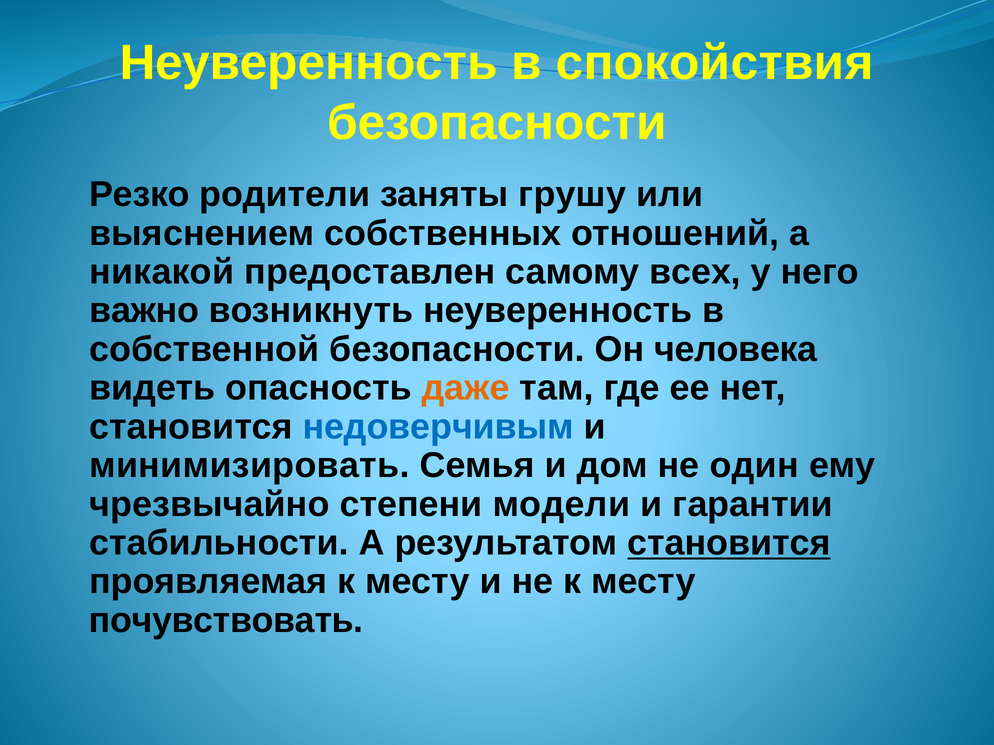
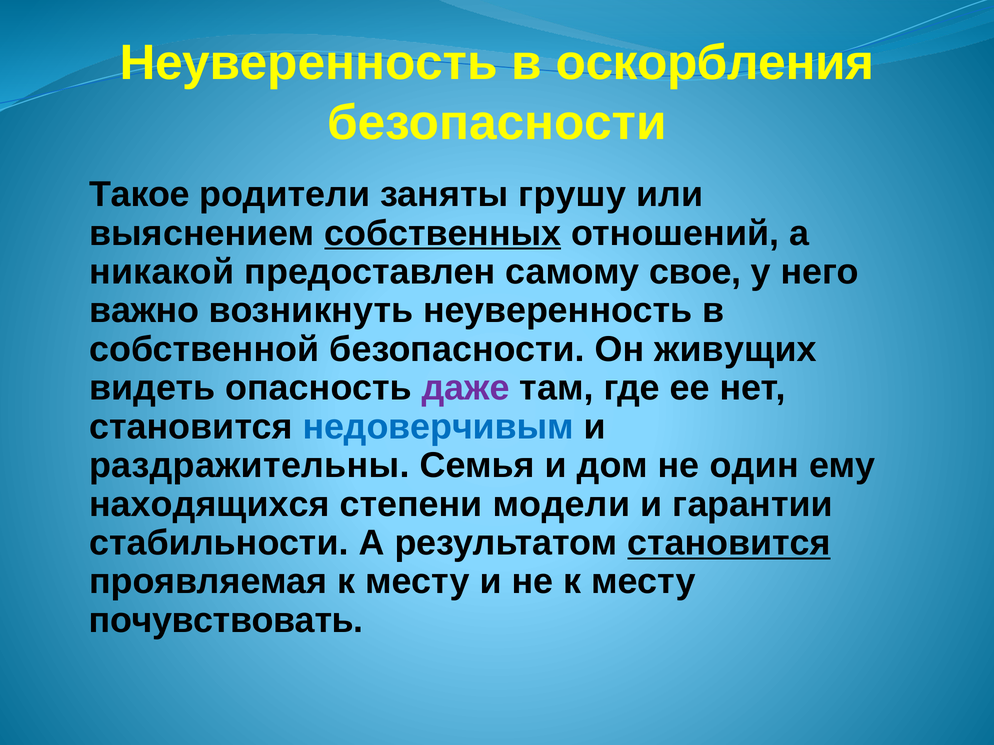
спокойствия: спокойствия -> оскорбления (715, 63)
Резко: Резко -> Такое (140, 195)
собственных underline: none -> present (443, 233)
всех: всех -> свое (695, 272)
человека: человека -> живущих (735, 350)
даже colour: orange -> purple (466, 388)
минимизировать: минимизировать -> раздражительны (249, 466)
чрезвычайно: чрезвычайно -> находящихся (209, 505)
